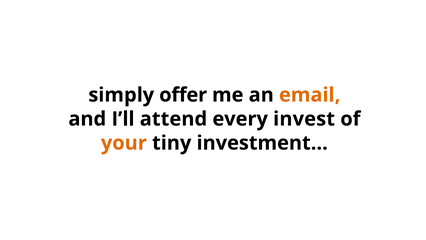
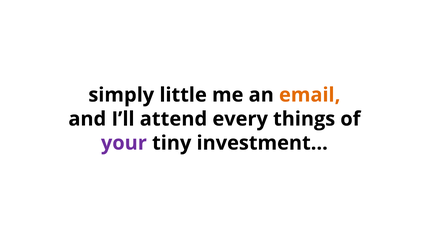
offer: offer -> little (183, 95)
invest: invest -> things (304, 119)
your colour: orange -> purple (124, 143)
